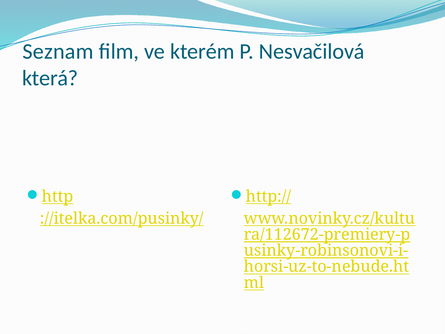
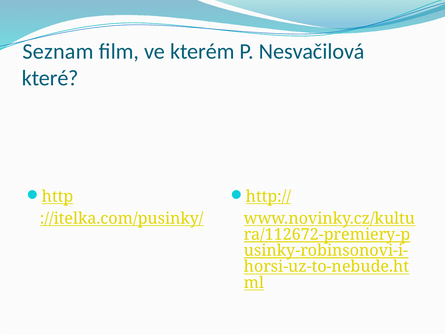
která: která -> které (50, 78)
